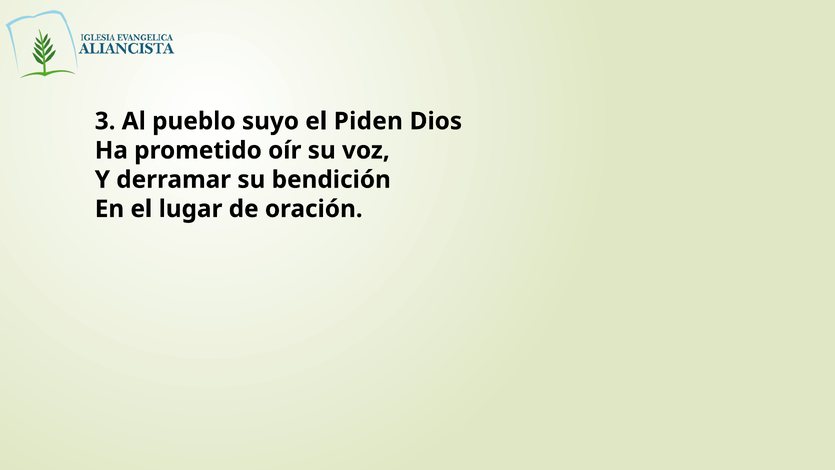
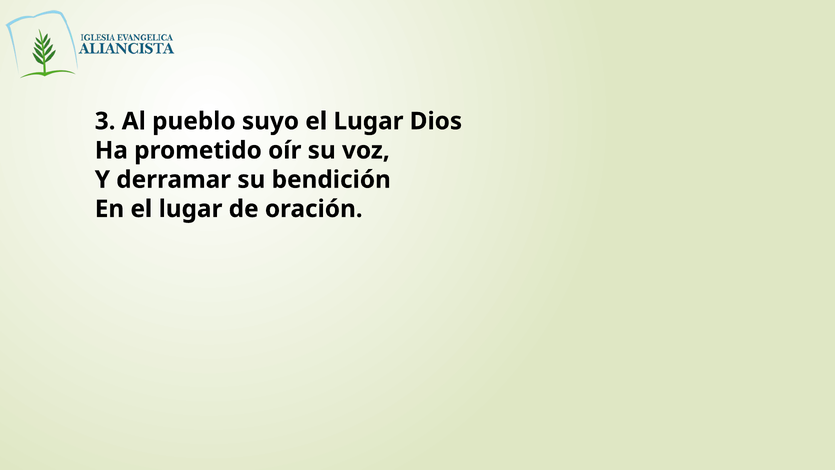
suyo el Piden: Piden -> Lugar (368, 121)
